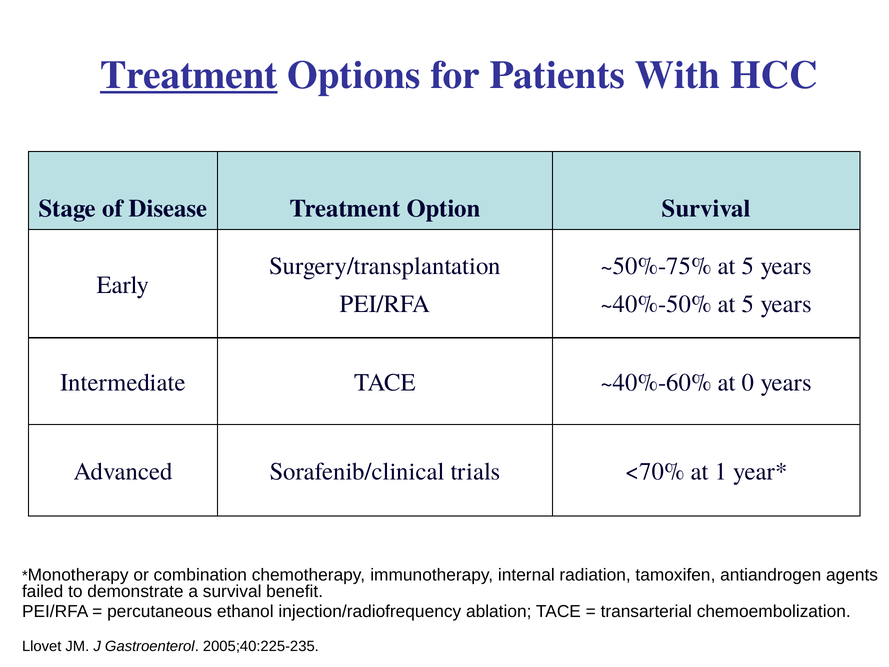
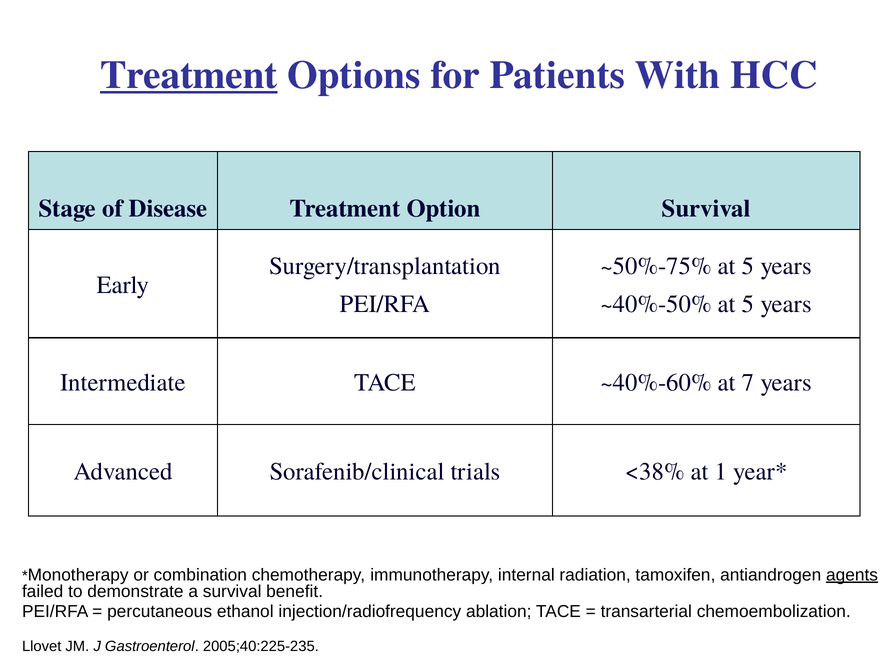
0: 0 -> 7 (748, 382)
<70%: <70% -> <38% (655, 471)
agents underline: none -> present (852, 575)
